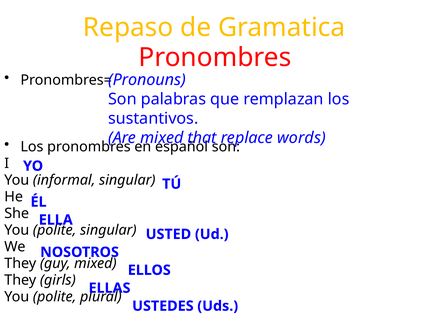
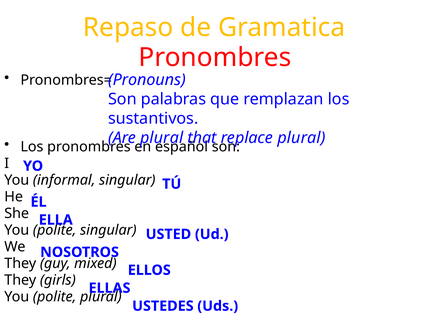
Are mixed: mixed -> plural (162, 138)
replace words: words -> plural (301, 138)
